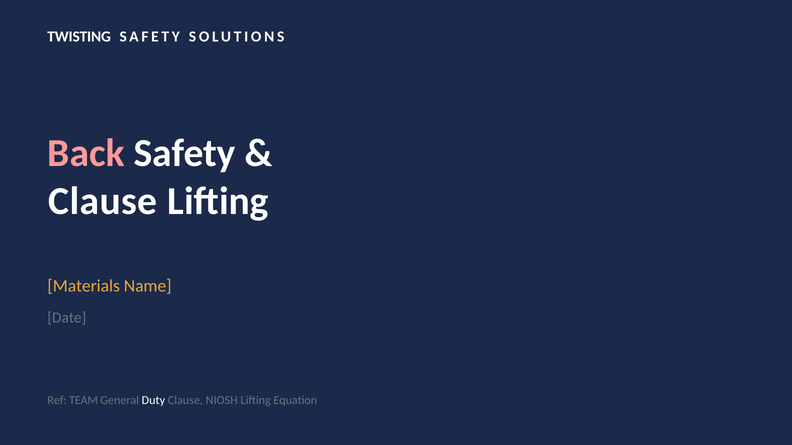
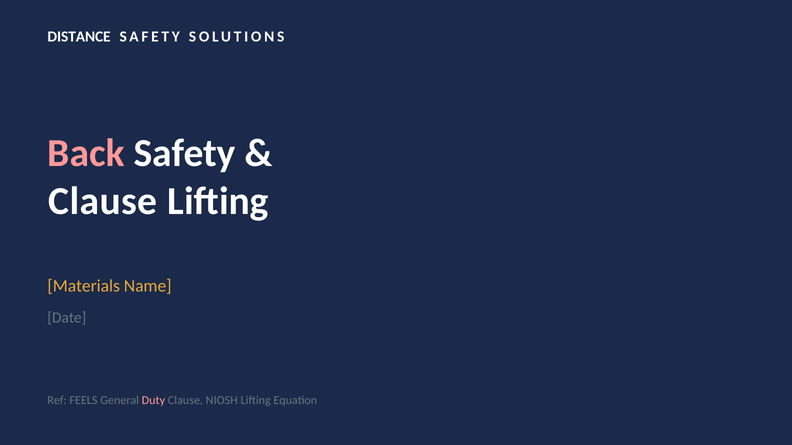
TWISTING: TWISTING -> DISTANCE (79, 37)
TEAM: TEAM -> FEELS (83, 401)
Duty colour: white -> pink (153, 401)
